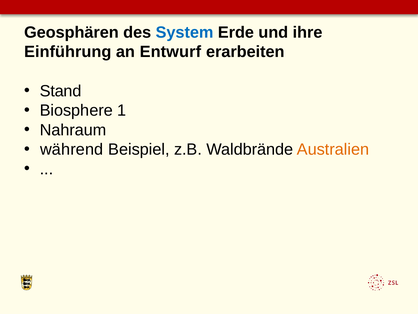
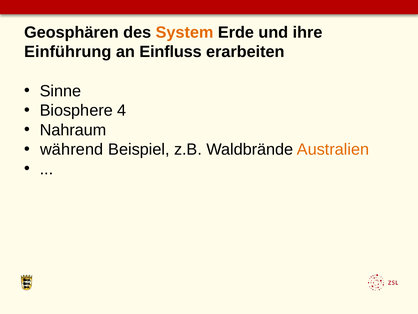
System colour: blue -> orange (185, 32)
Entwurf: Entwurf -> Einfluss (171, 52)
Stand: Stand -> Sinne (61, 91)
1: 1 -> 4 (122, 110)
